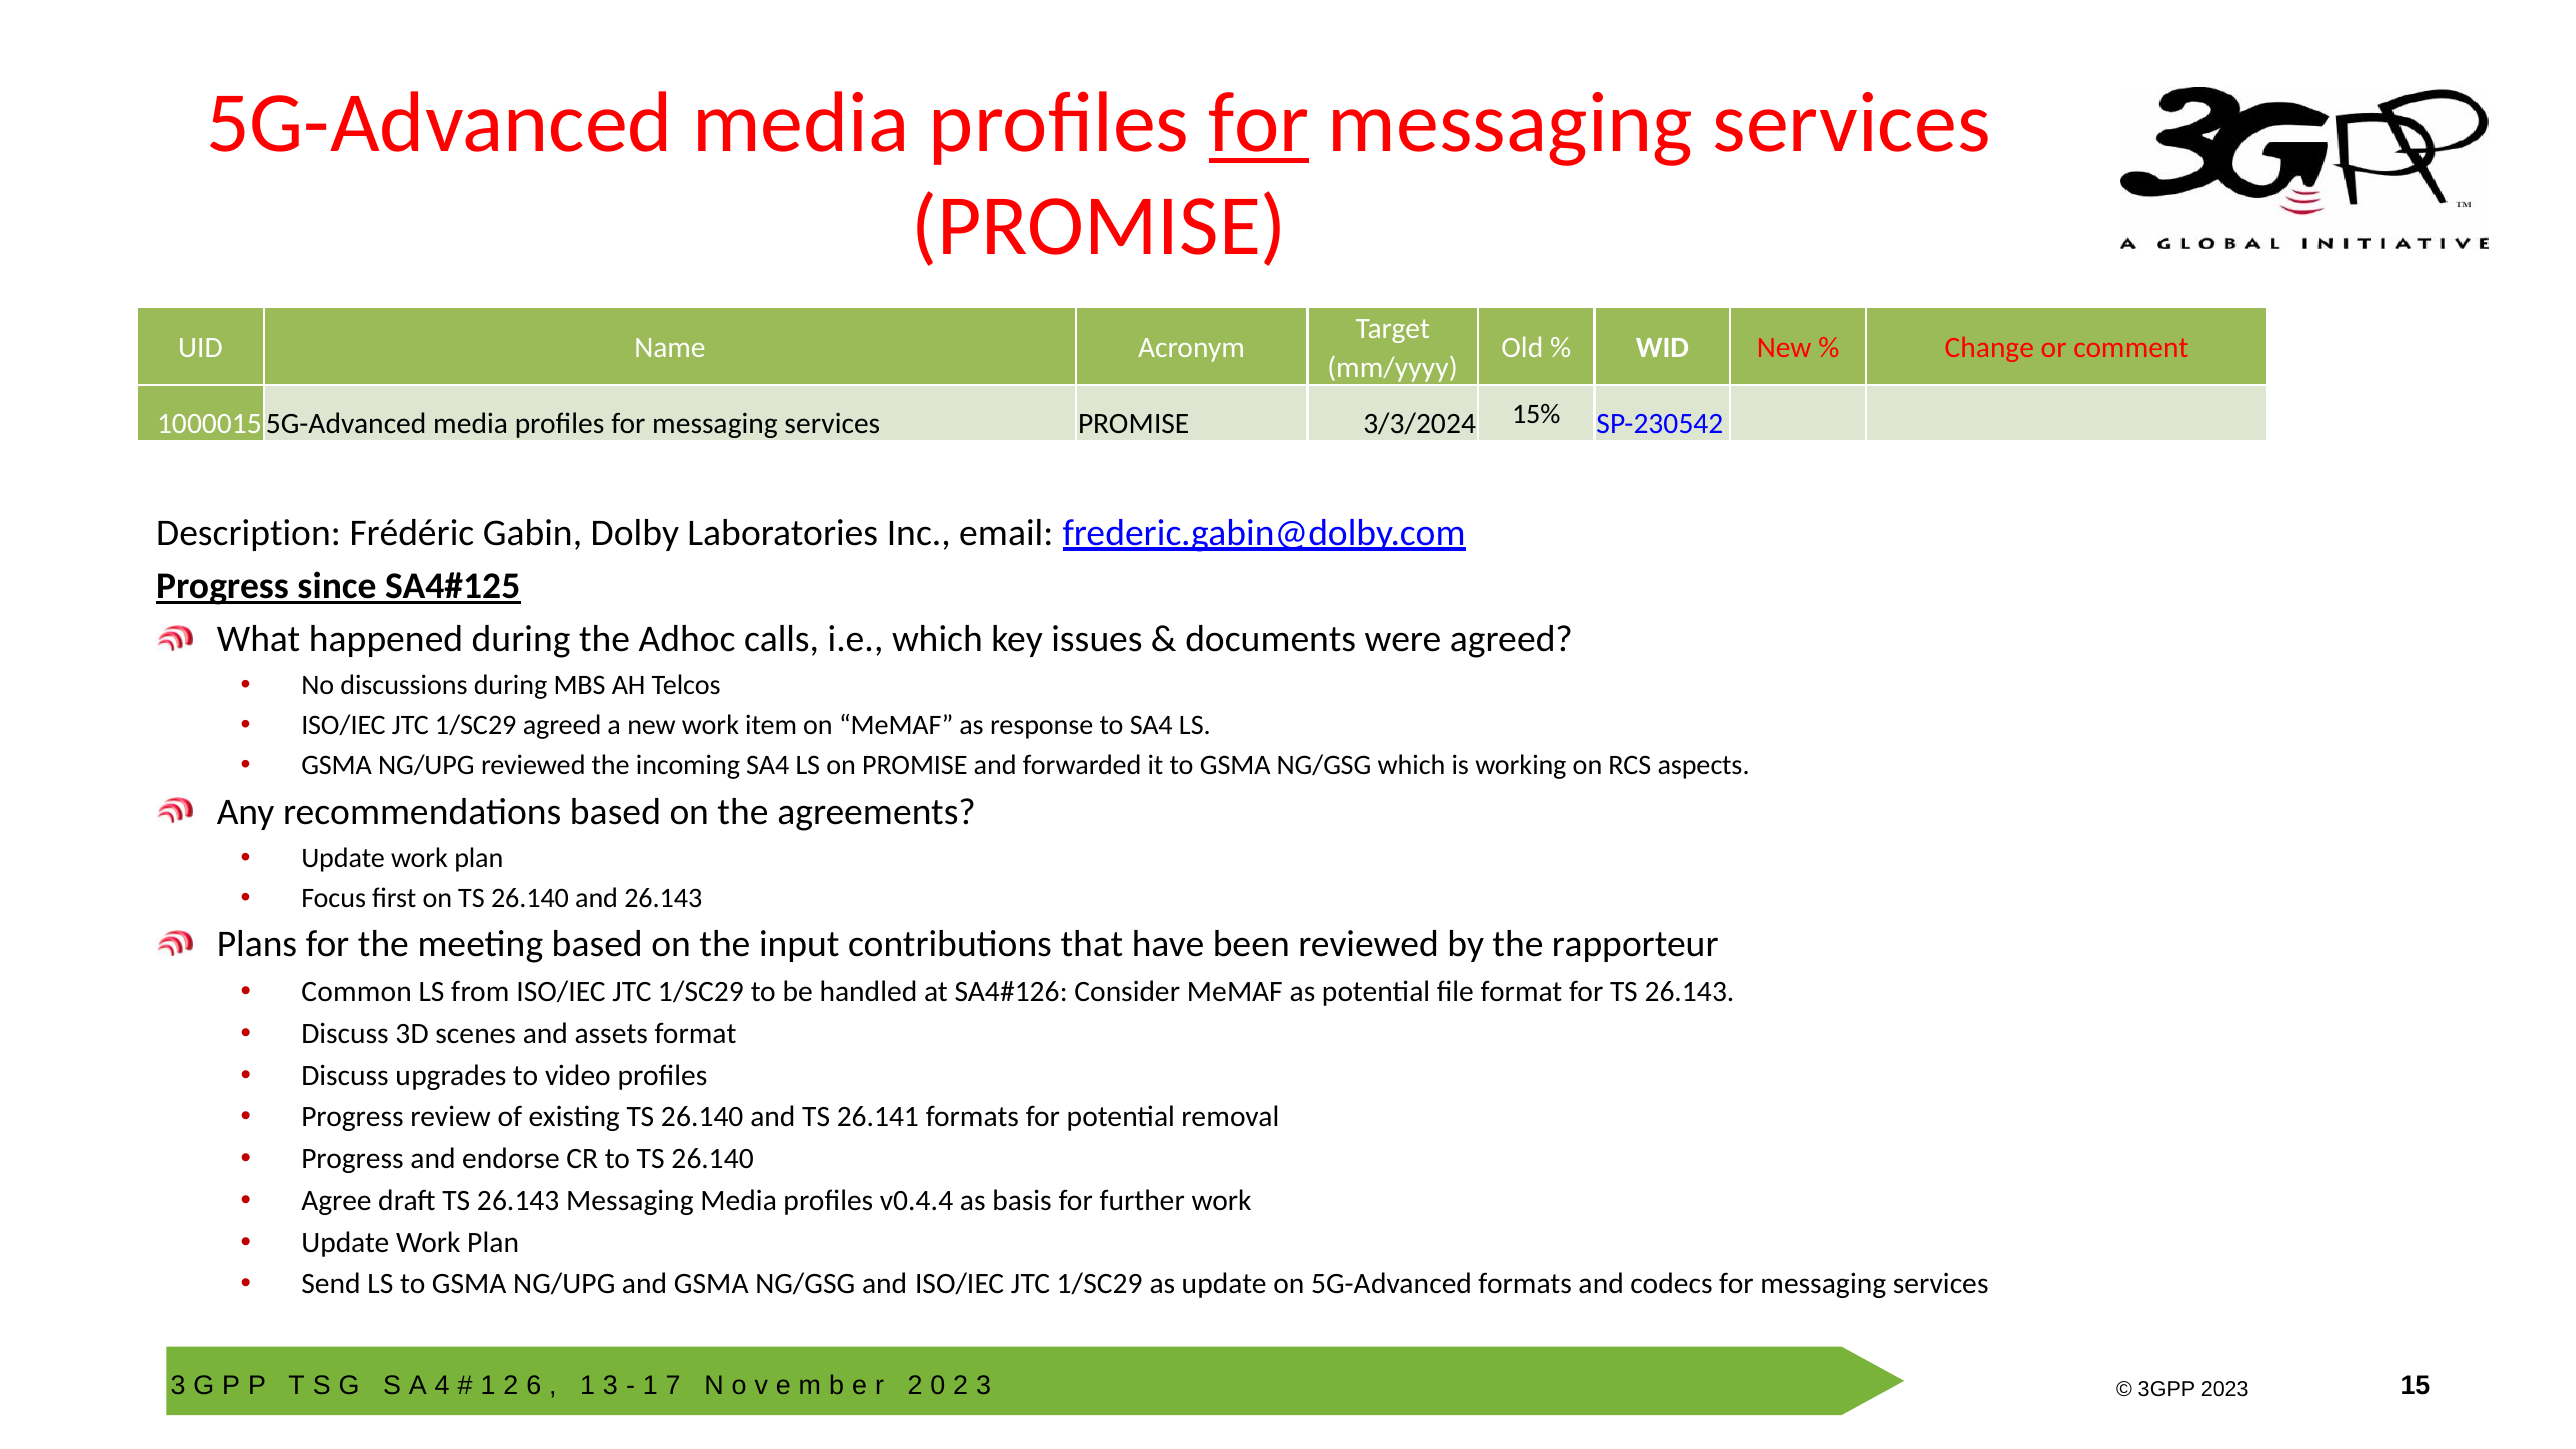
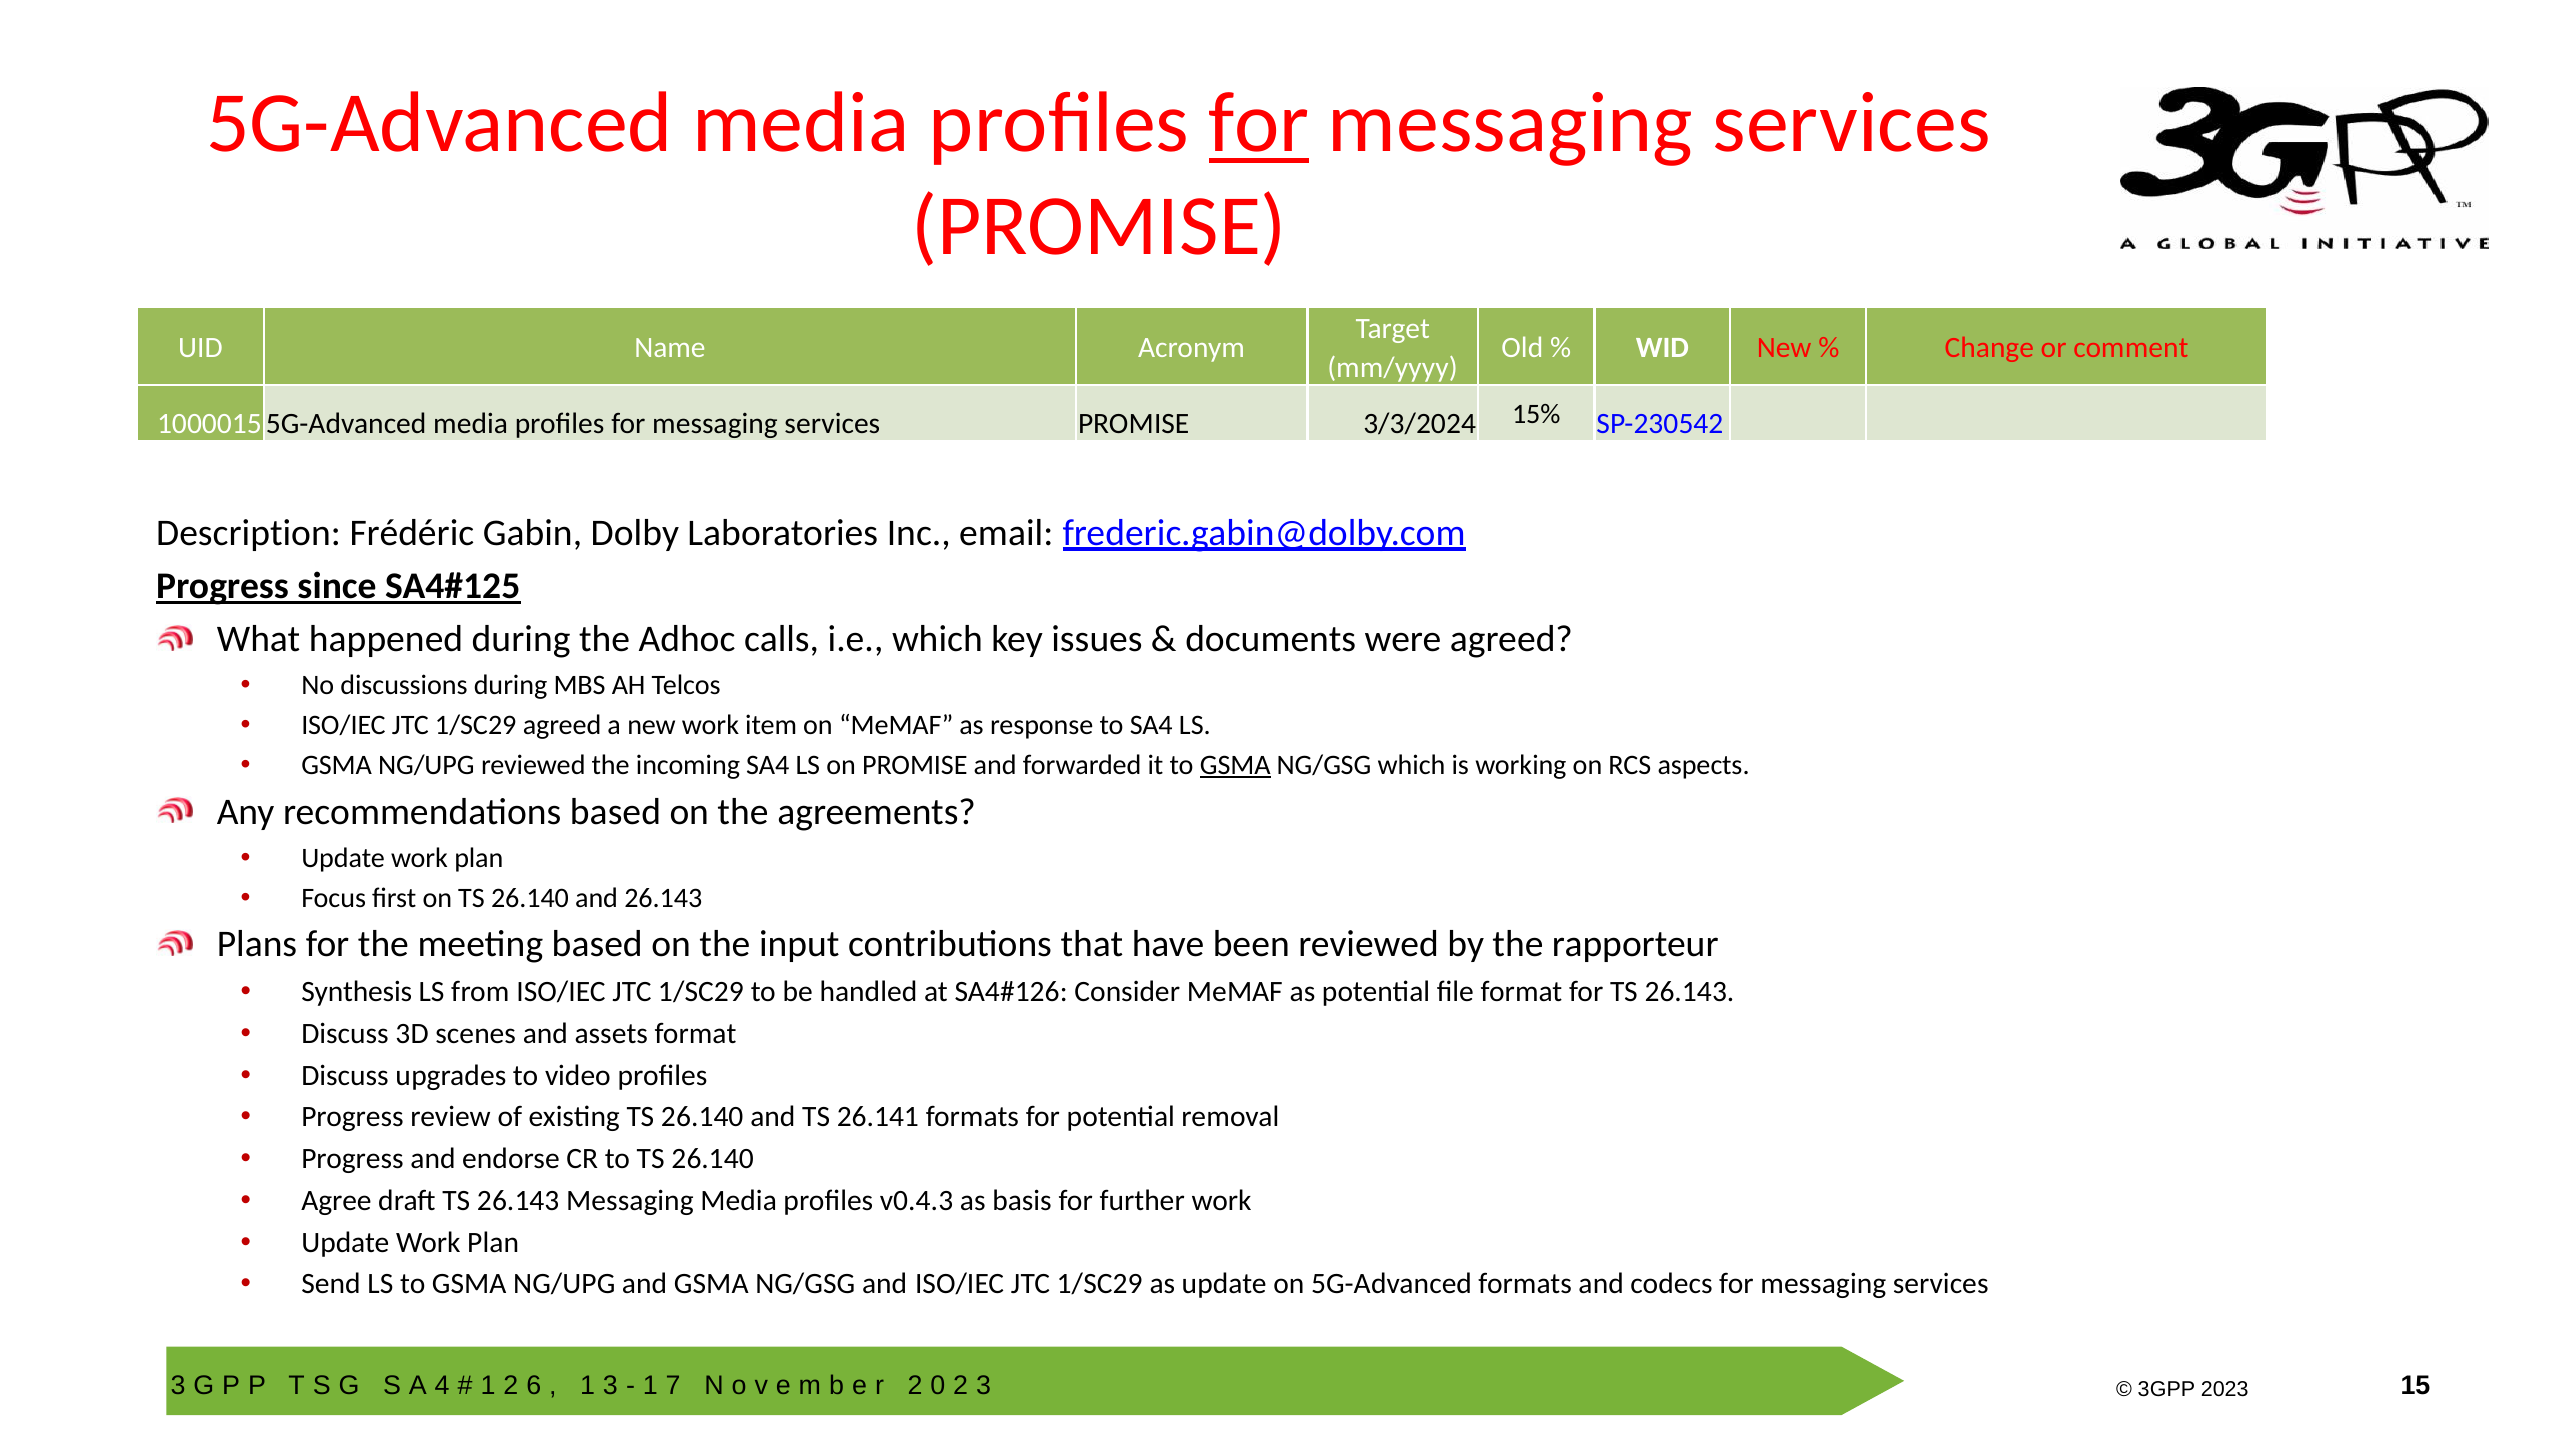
GSMA underline: none -> present (1235, 765)
Common: Common -> Synthesis (357, 992)
v0.4.4: v0.4.4 -> v0.4.3 (917, 1201)
